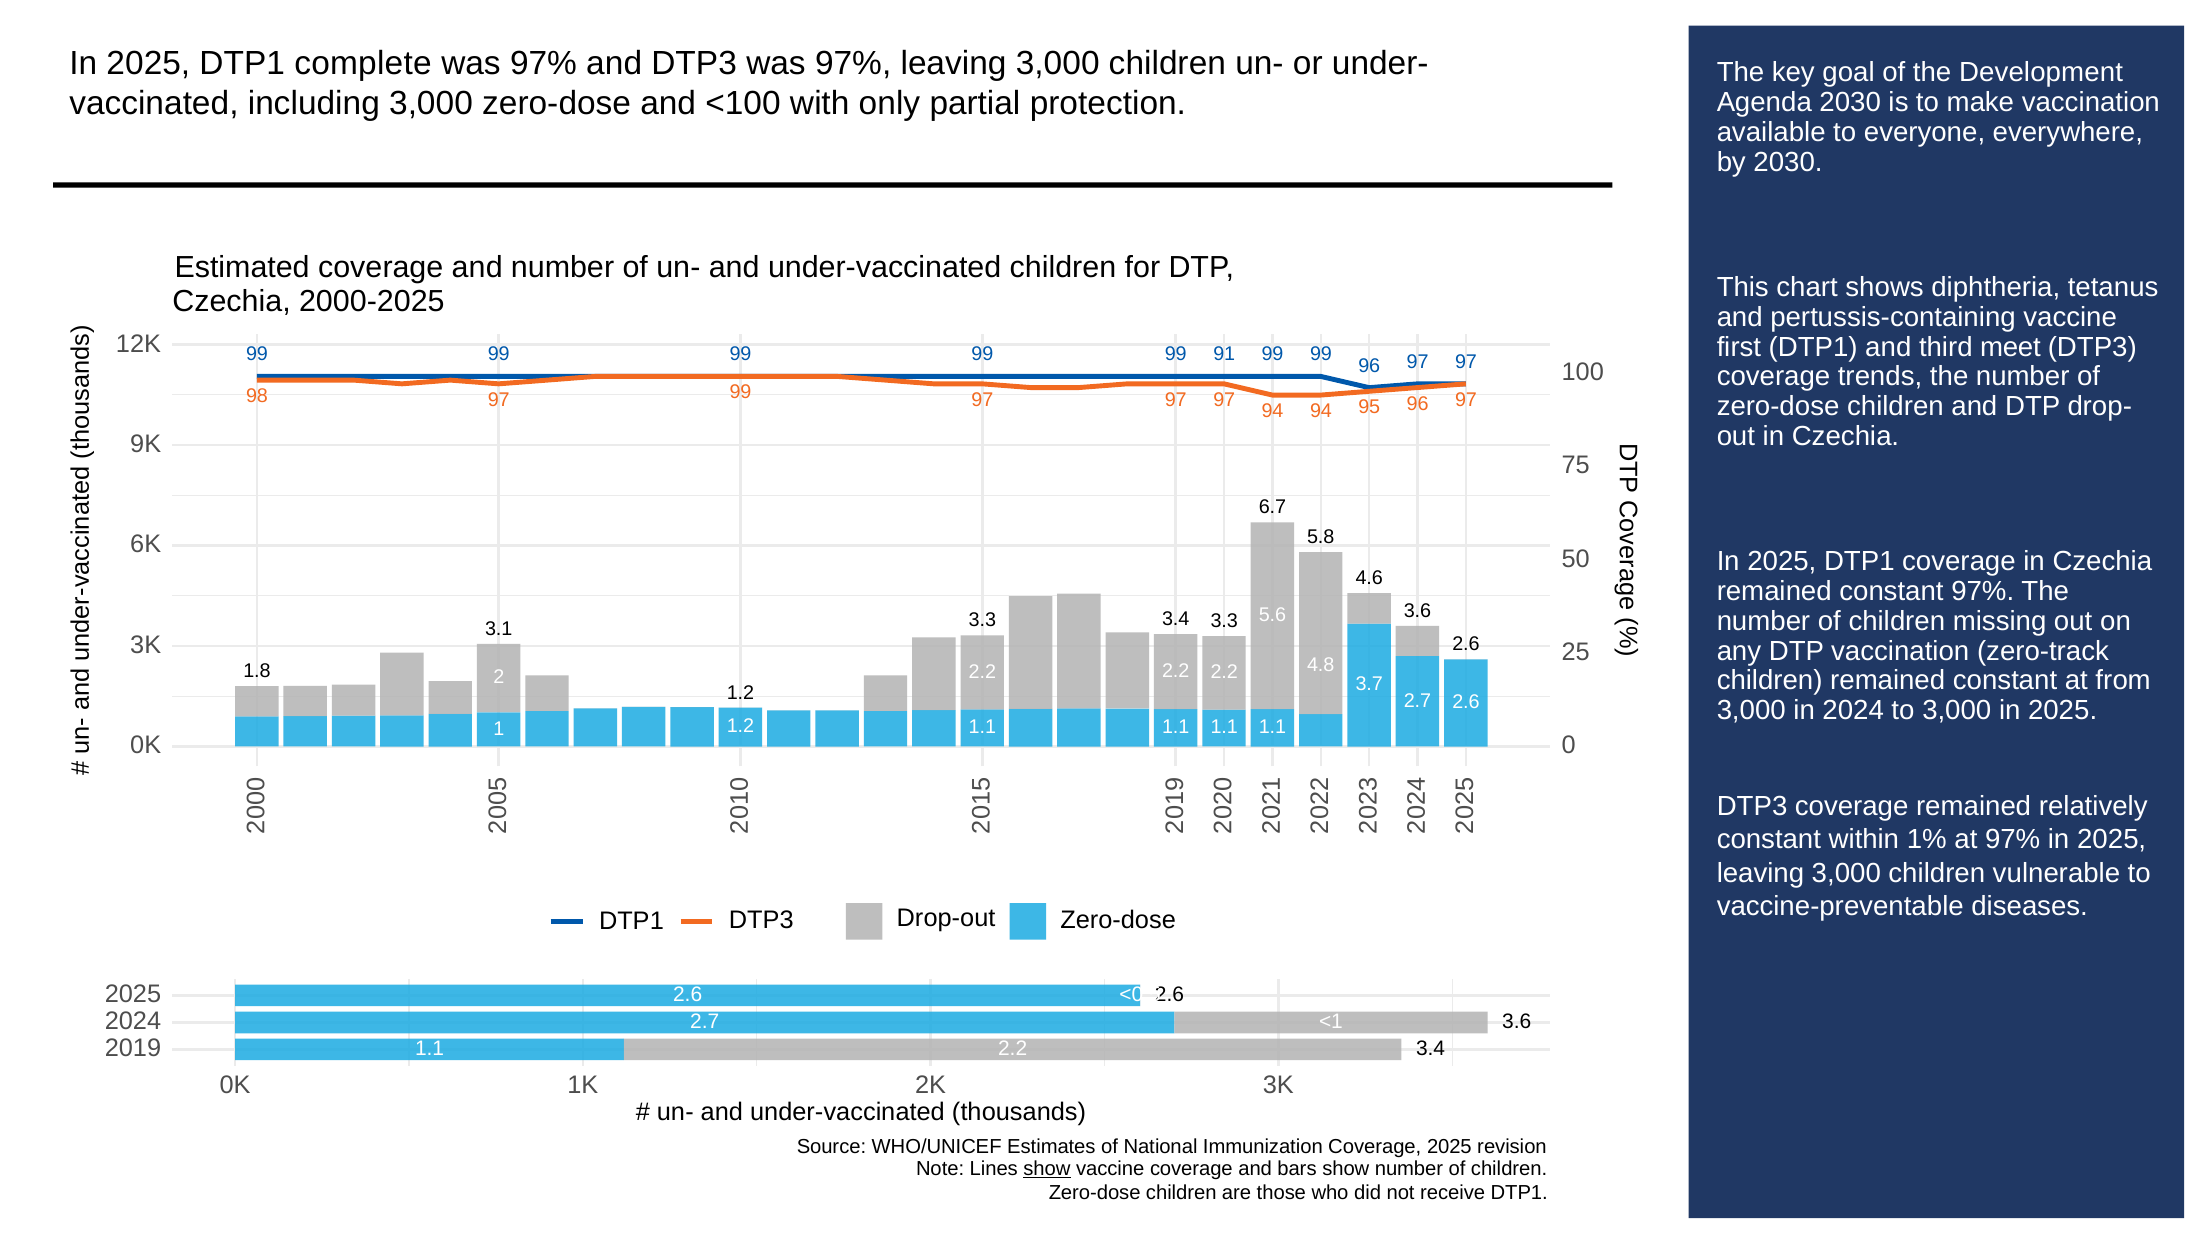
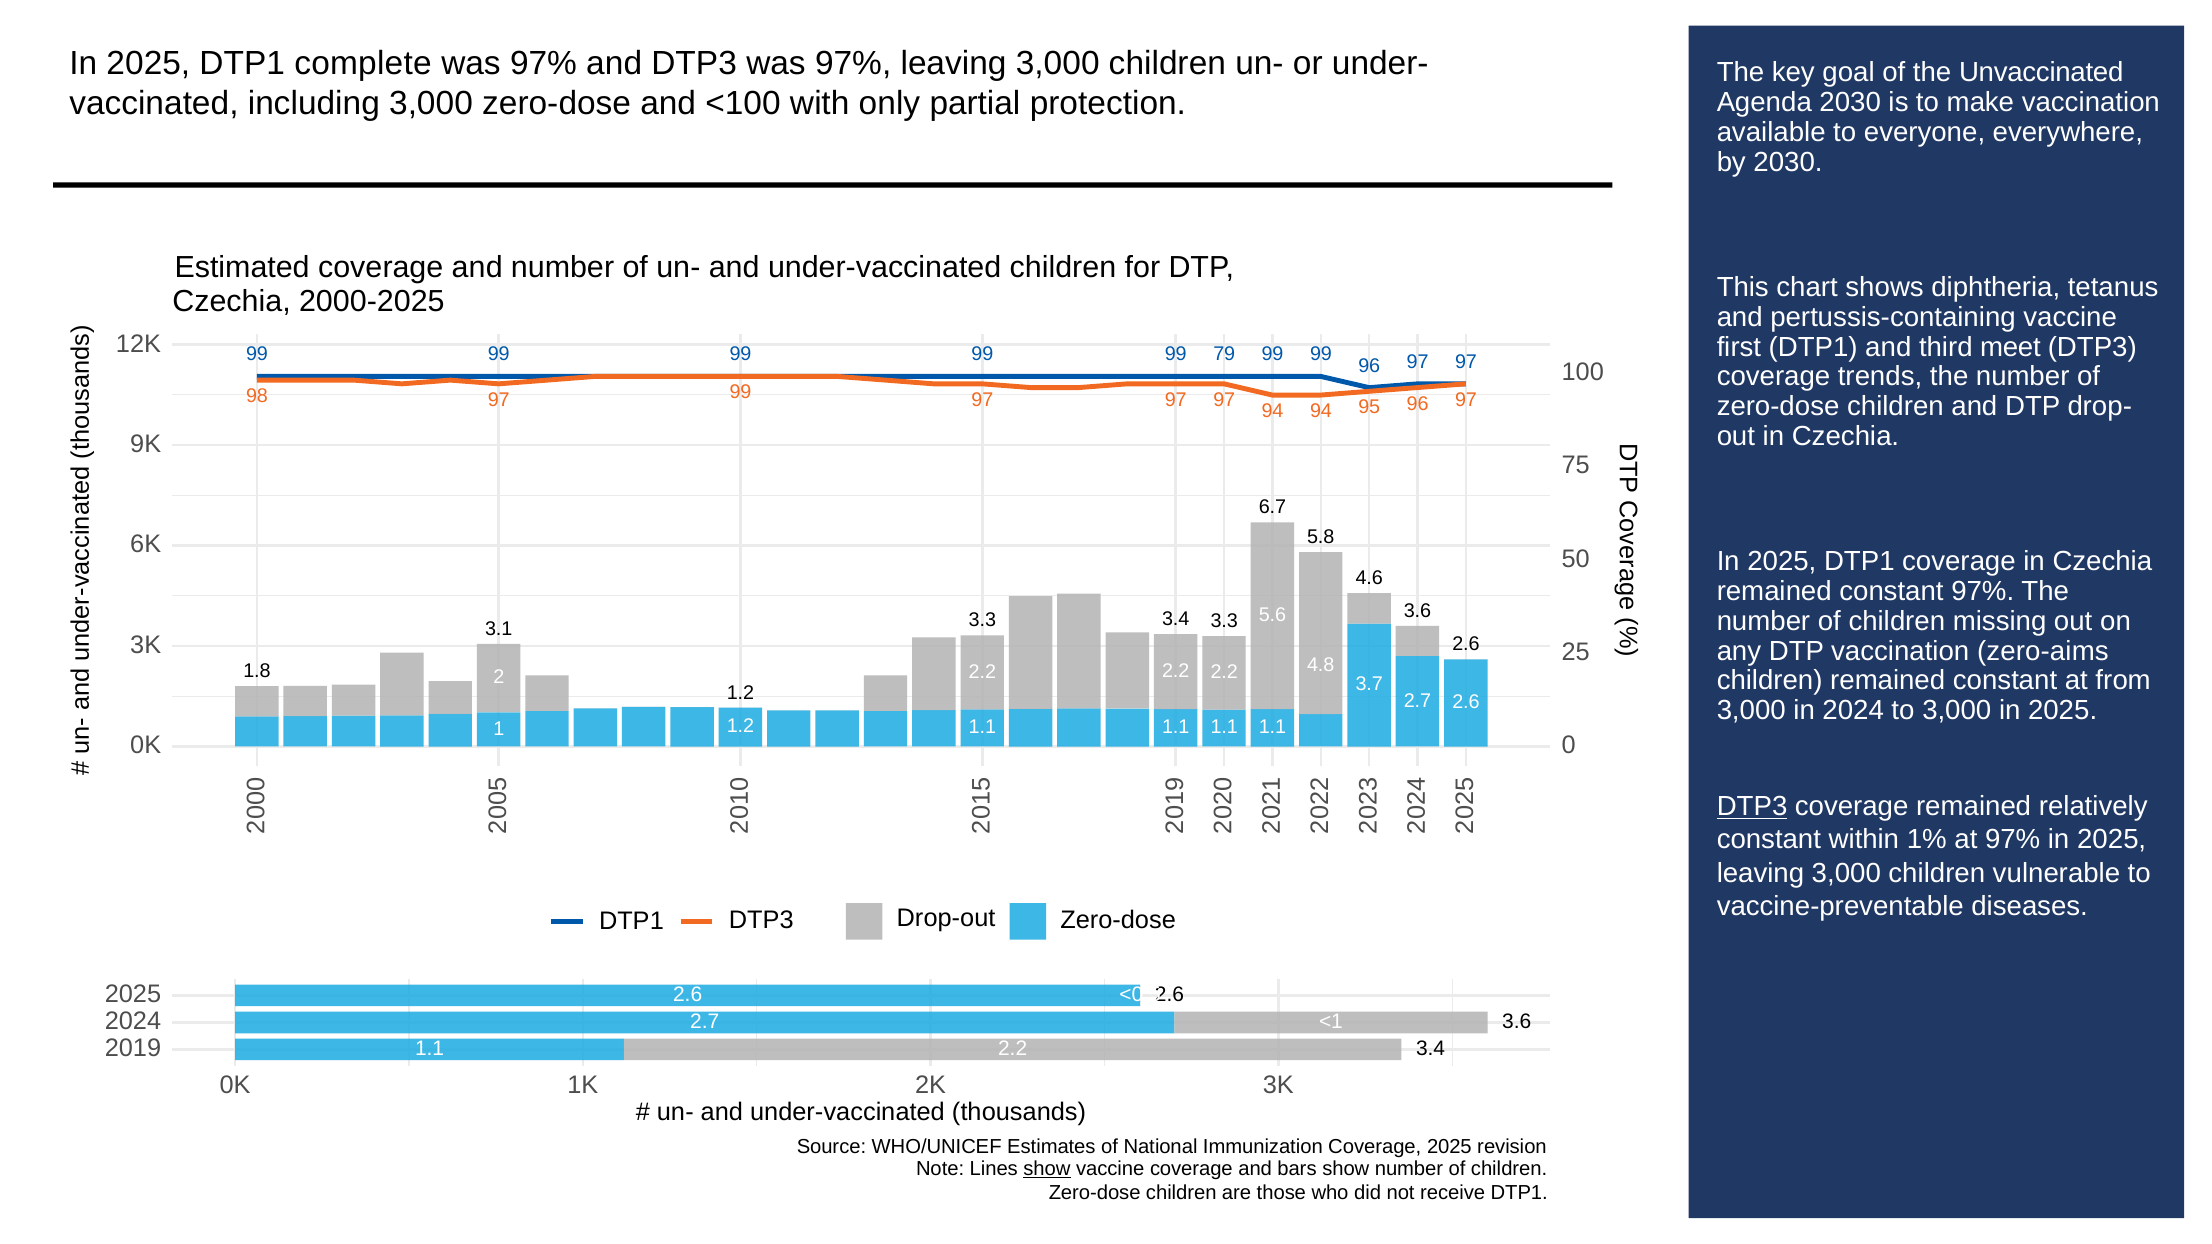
Development: Development -> Unvaccinated (2041, 73)
91: 91 -> 79 (1224, 355)
zero-track: zero-track -> zero-aims (2043, 651)
DTP3 underline: none -> present (1752, 807)
